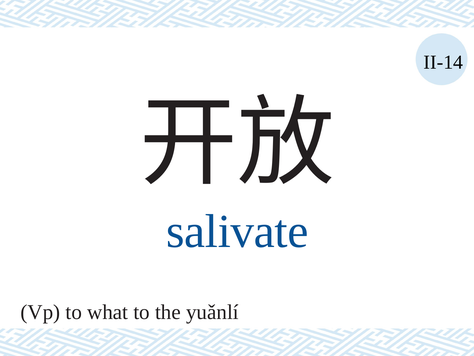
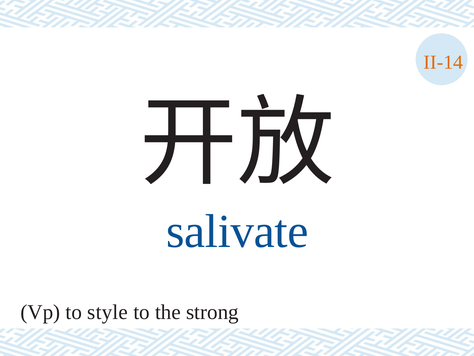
II-14 colour: black -> orange (443, 62)
what: what -> style (108, 312)
yuǎnlí: yuǎnlí -> strong (212, 312)
